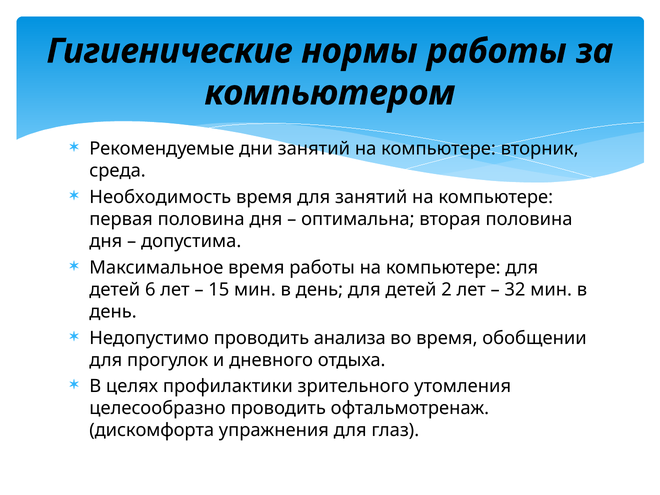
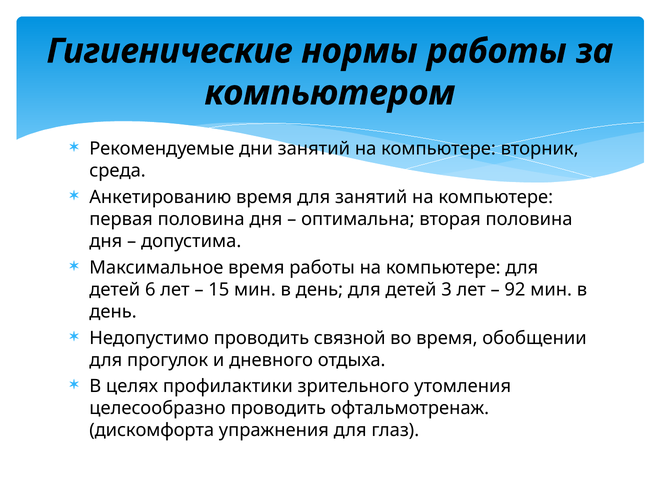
Необходимость: Необходимость -> Анкетированию (160, 197)
2: 2 -> 3 (447, 290)
32: 32 -> 92 (515, 290)
анализа: анализа -> связной (350, 338)
